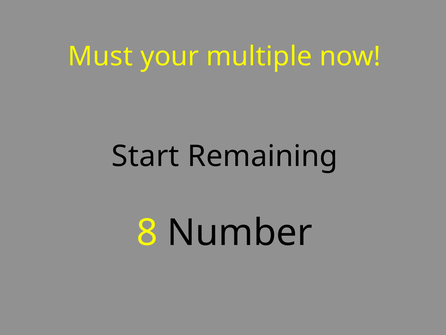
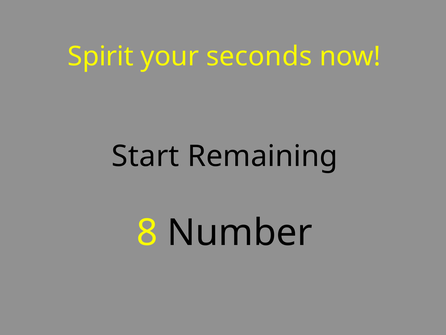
Must: Must -> Spirit (101, 57)
multiple: multiple -> seconds (259, 57)
